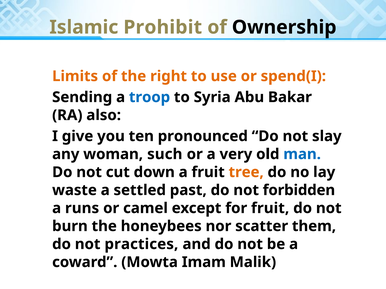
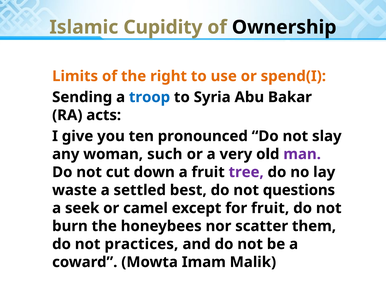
Prohibit: Prohibit -> Cupidity (163, 27)
also: also -> acts (104, 115)
man colour: blue -> purple (302, 154)
tree colour: orange -> purple (246, 172)
past: past -> best (188, 190)
forbidden: forbidden -> questions (299, 190)
runs: runs -> seek (82, 208)
